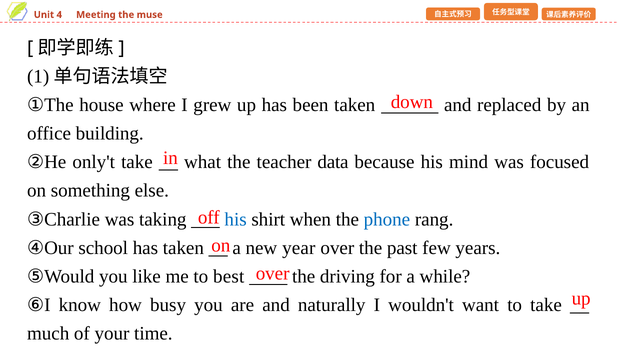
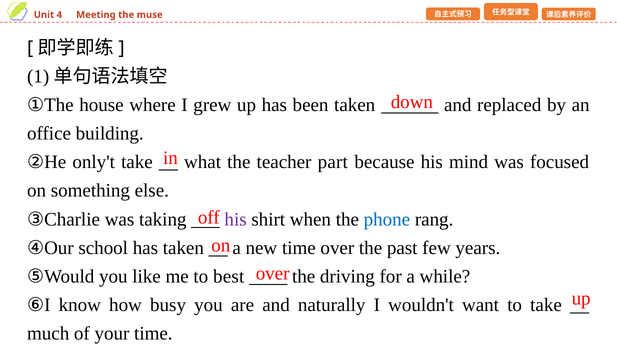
data: data -> part (333, 162)
his colour: blue -> purple (236, 219)
new year: year -> time (299, 248)
